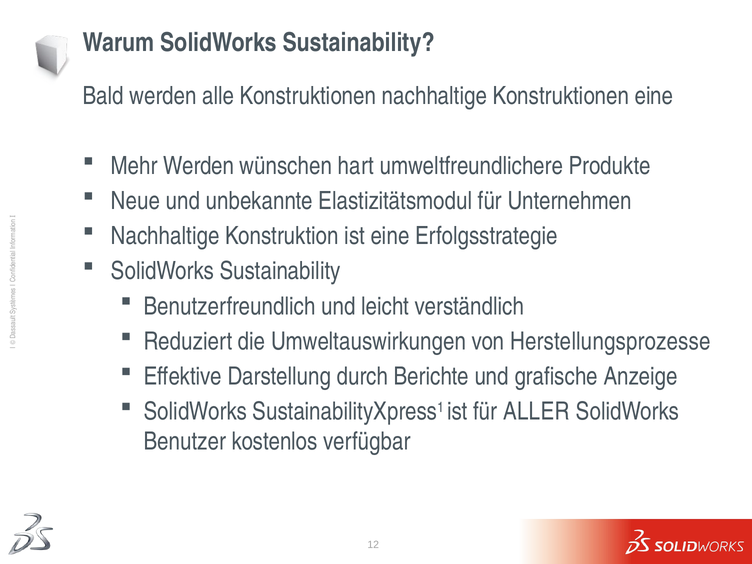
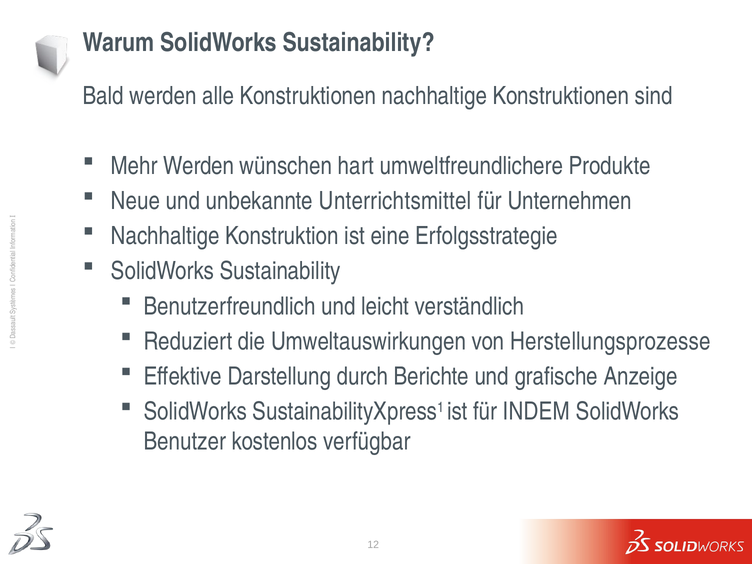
Konstruktionen eine: eine -> sind (654, 96)
Elastizitätsmodul: Elastizitätsmodul -> Unterrichtsmittel (395, 201)
ALLER: ALLER -> INDEM (536, 412)
